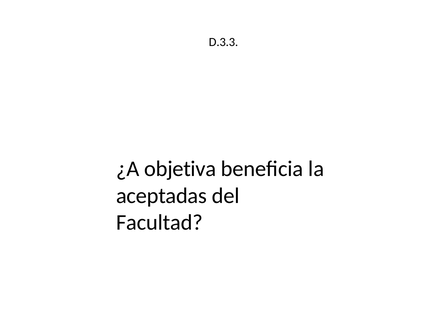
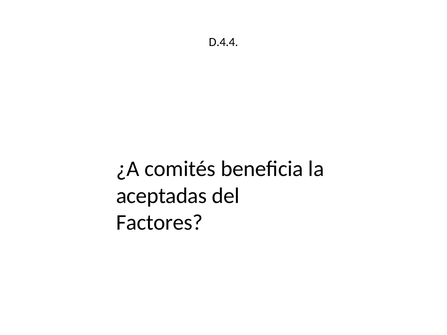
D.3.3: D.3.3 -> D.4.4 (224, 42)
objetiva: objetiva -> comités (180, 169)
Facultad: Facultad -> Factores (159, 223)
